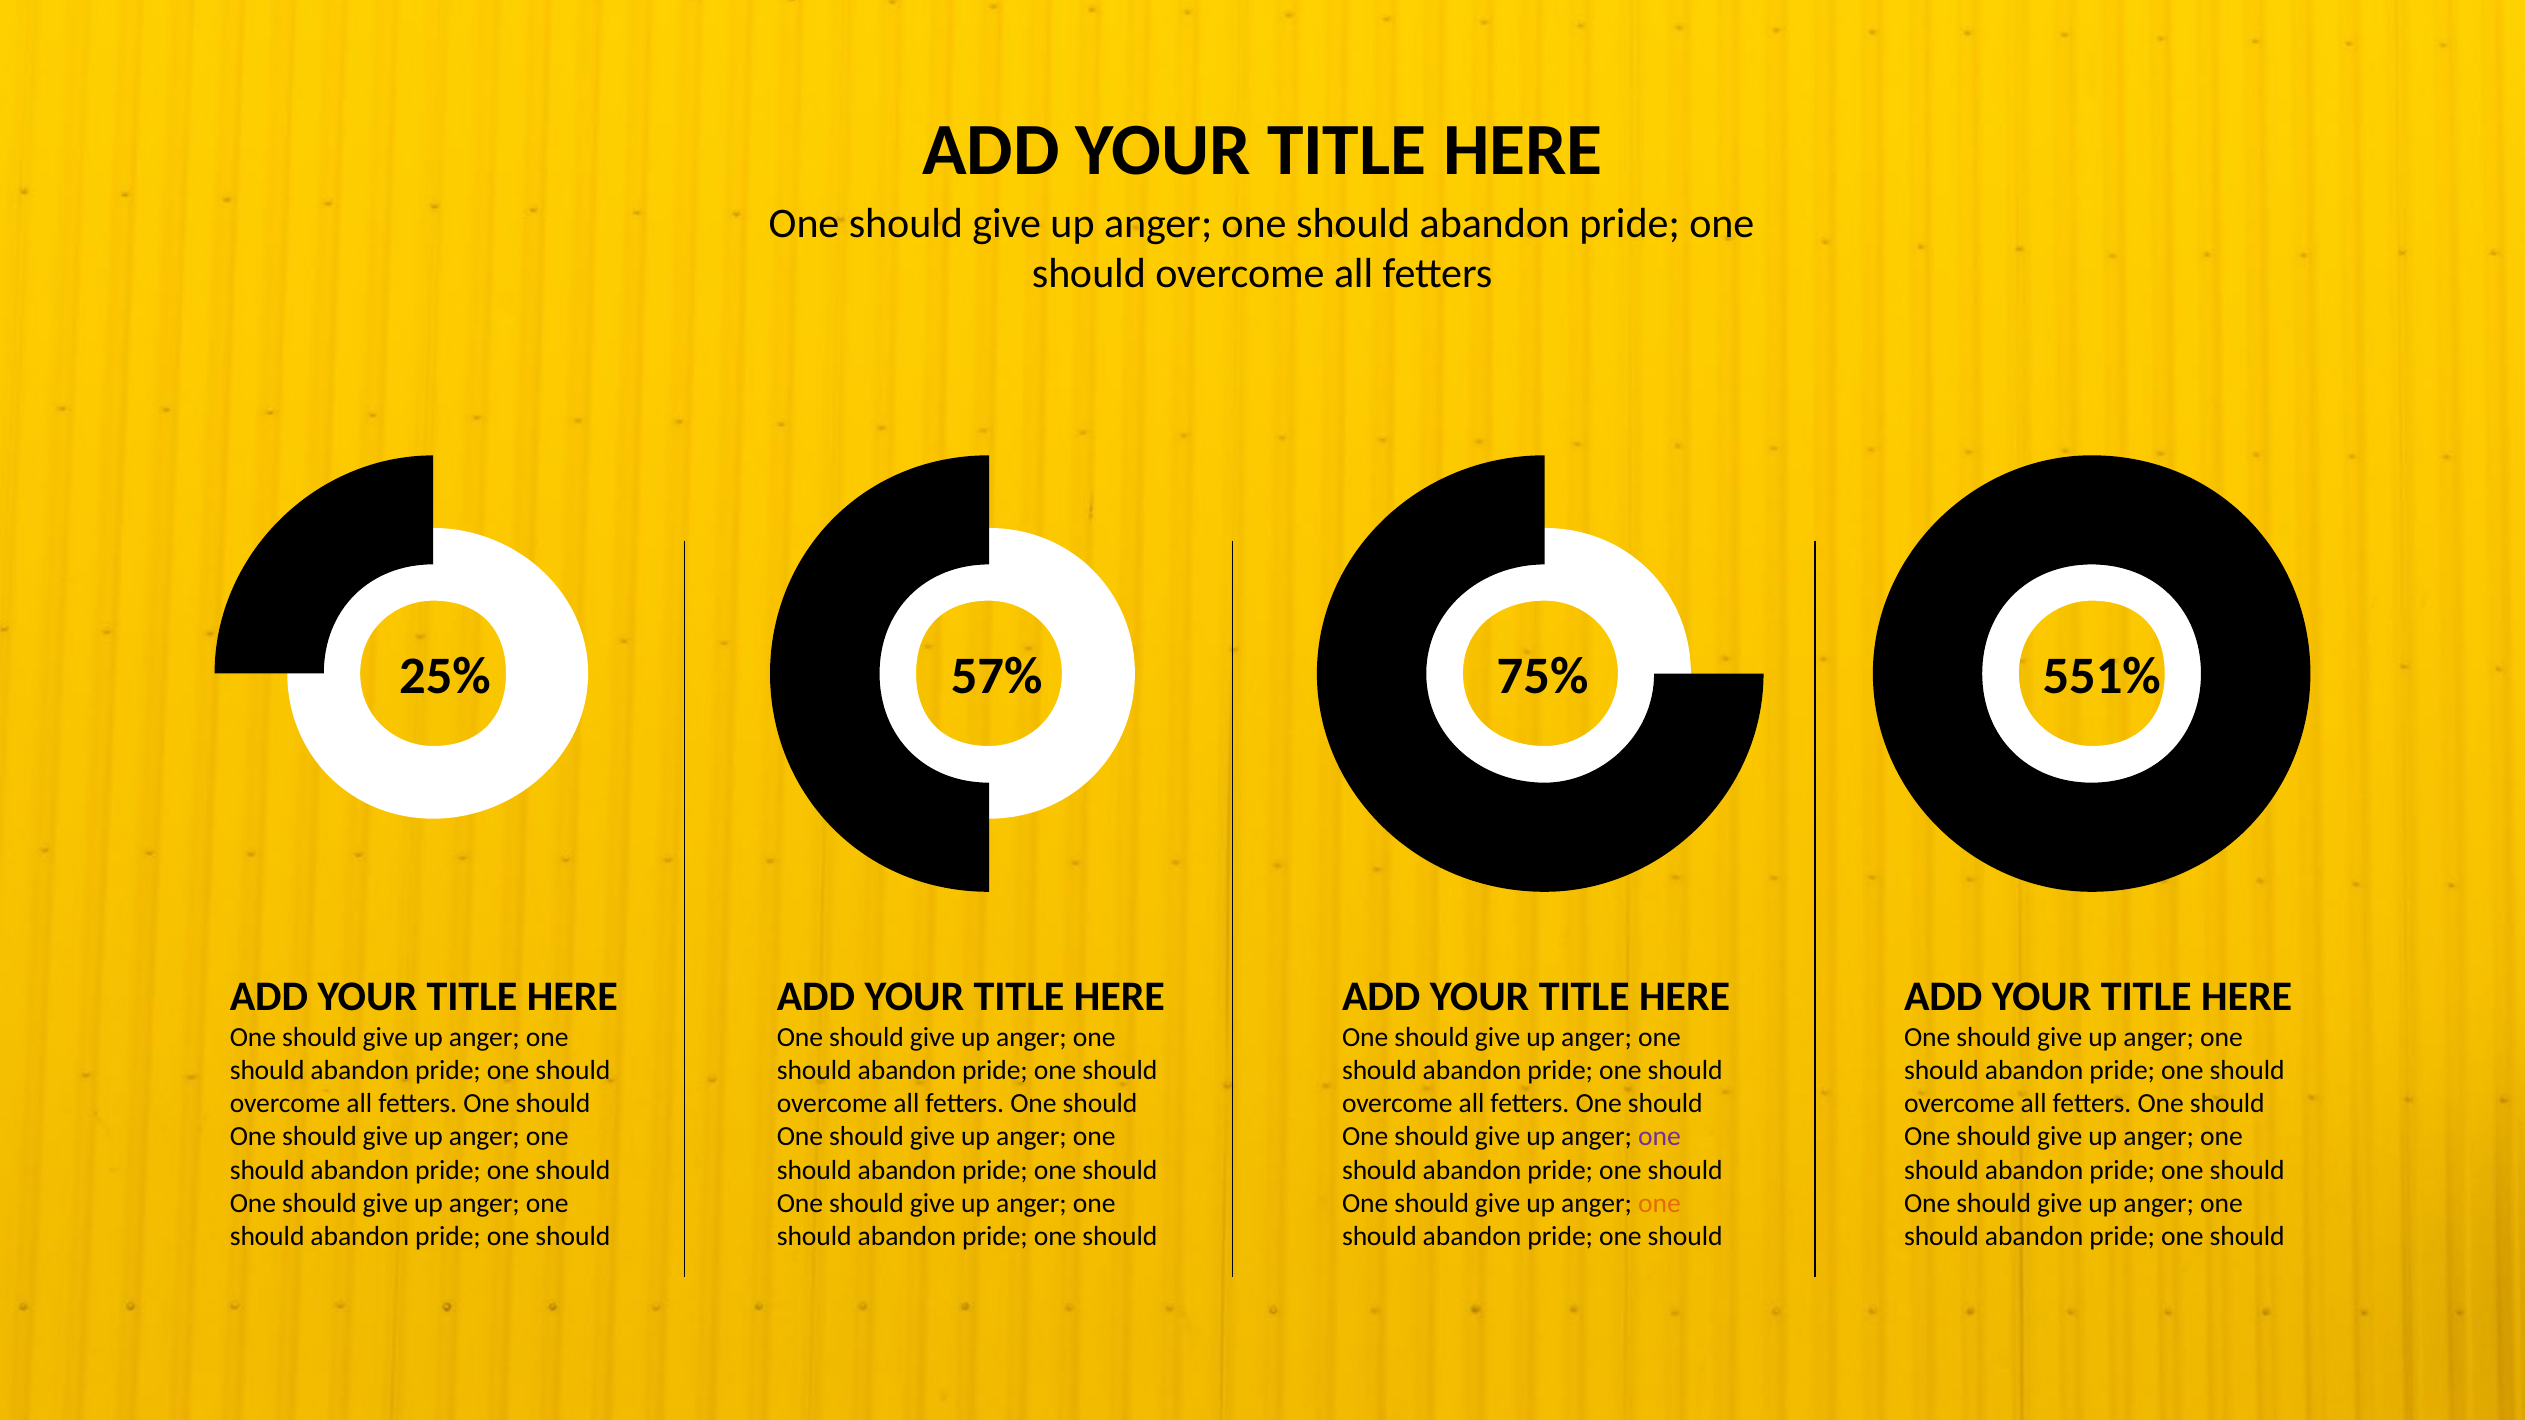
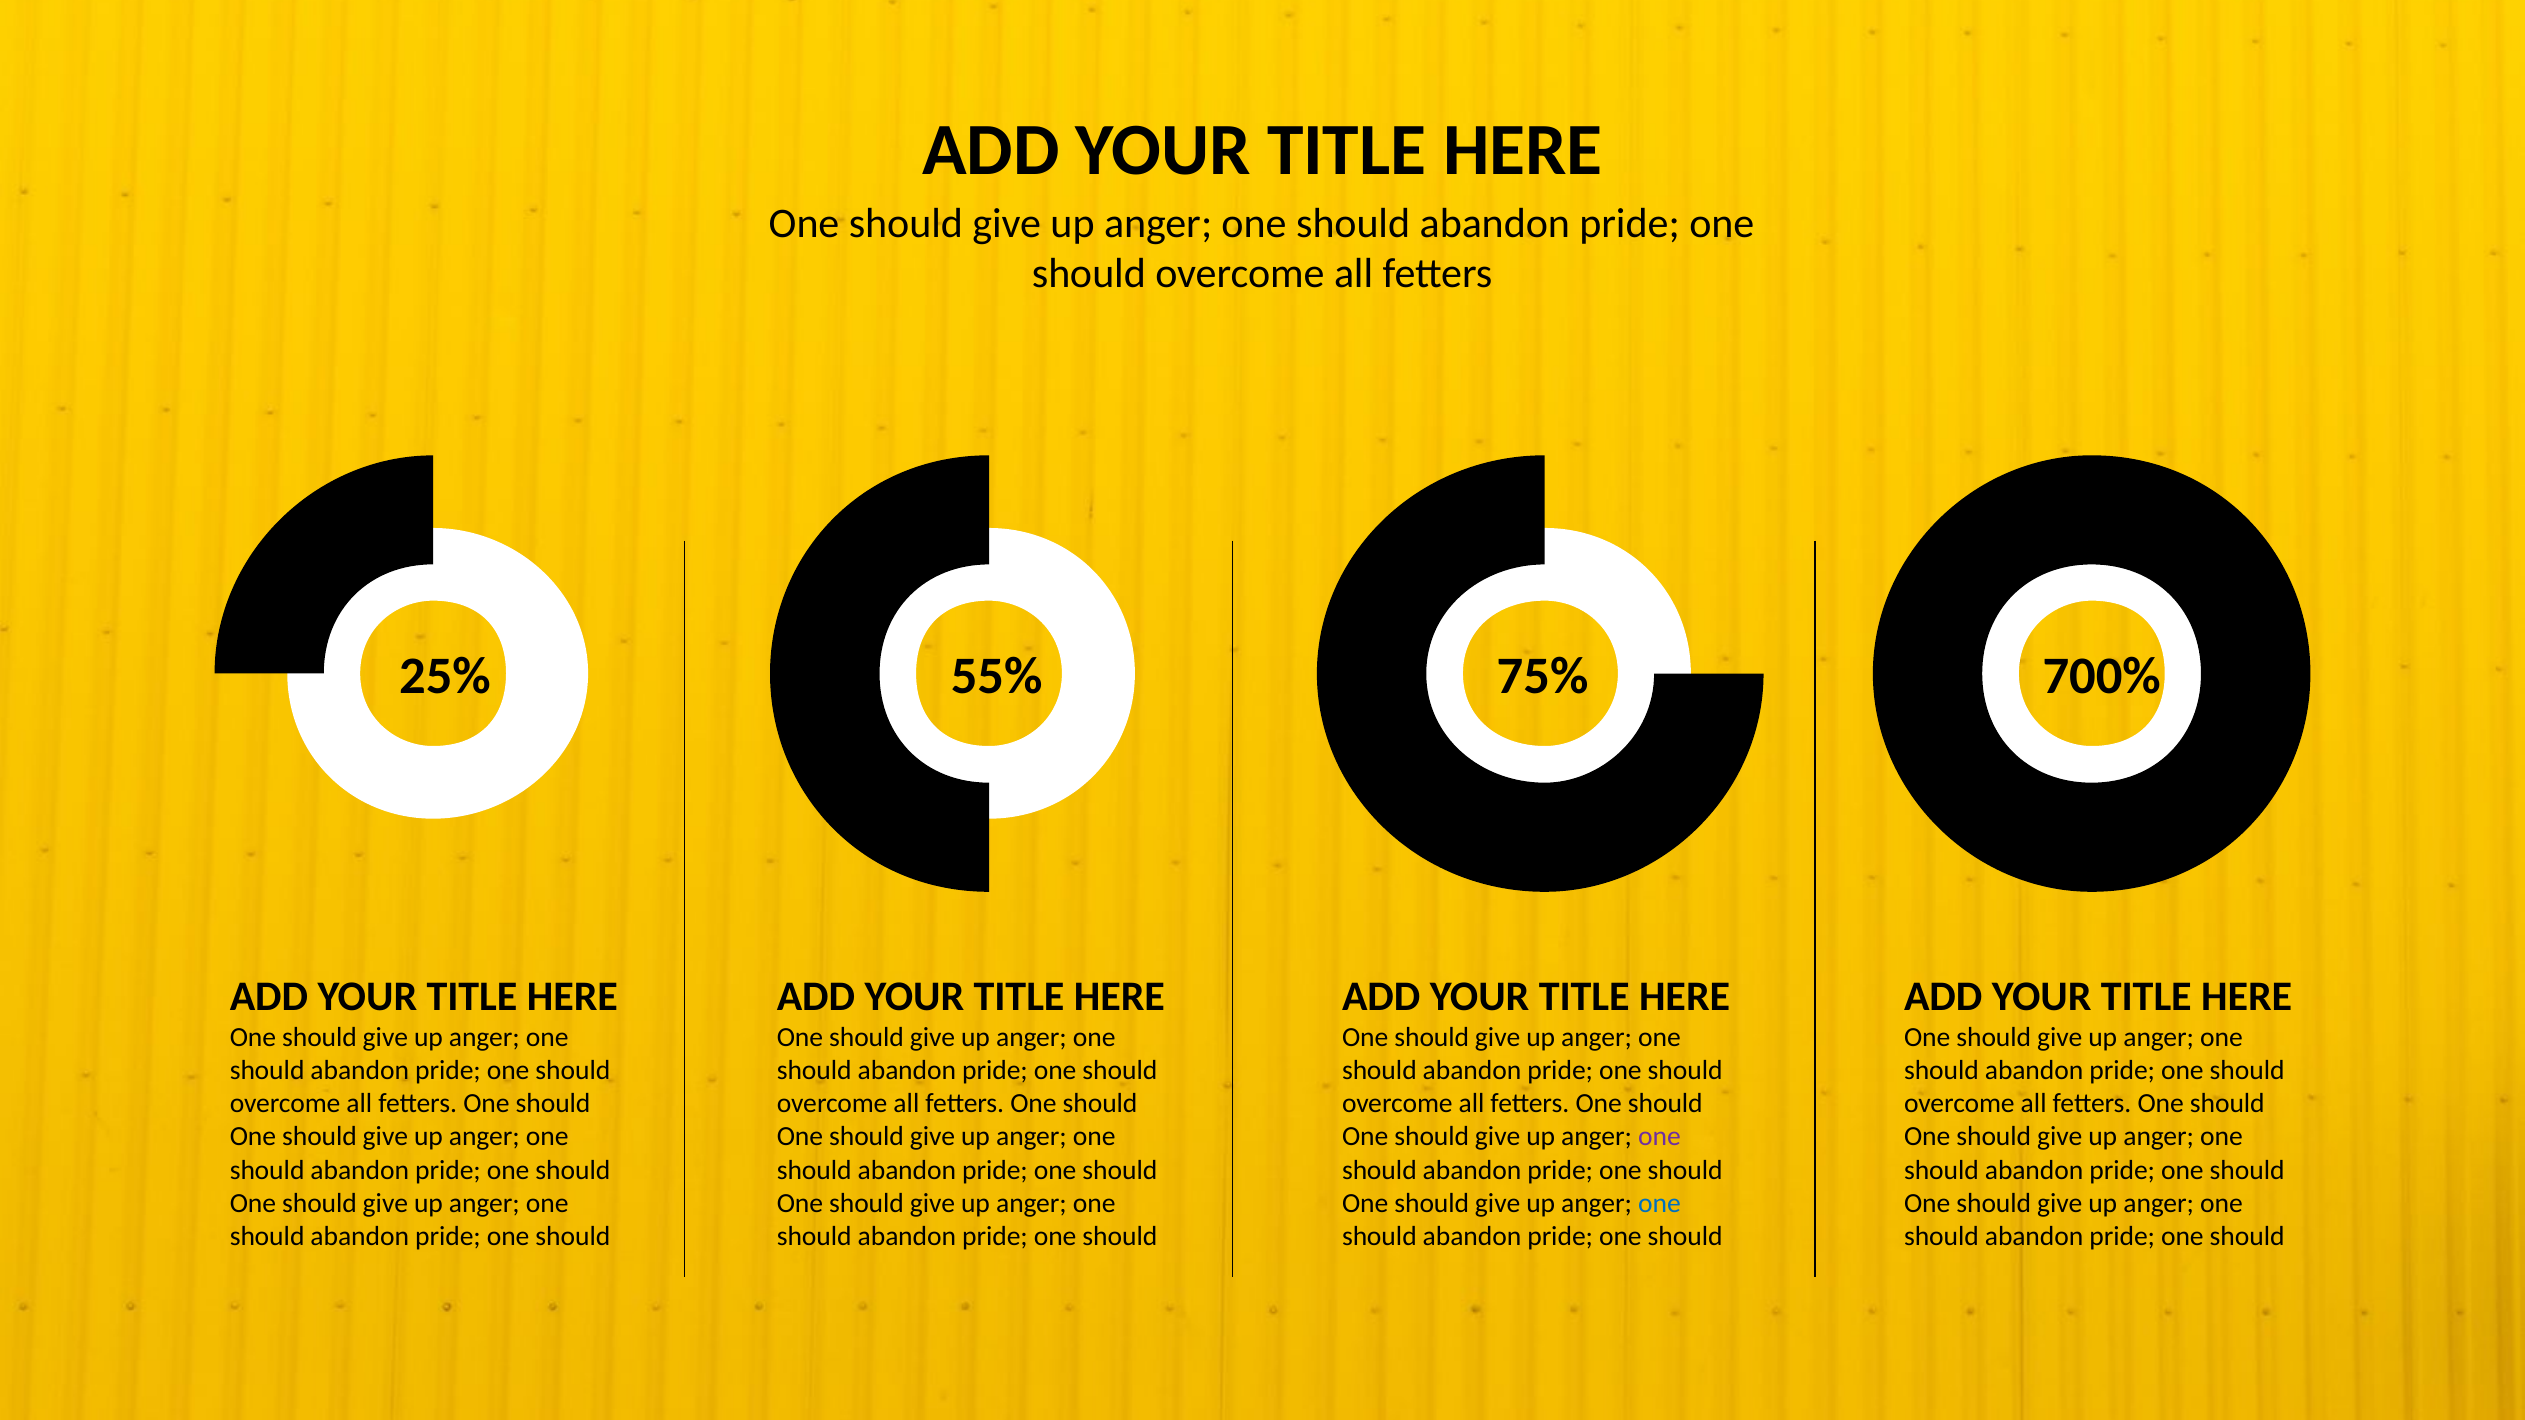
57%: 57% -> 55% (997, 677)
551%: 551% -> 700% (2102, 677)
one colour: orange -> blue (1659, 1203)
